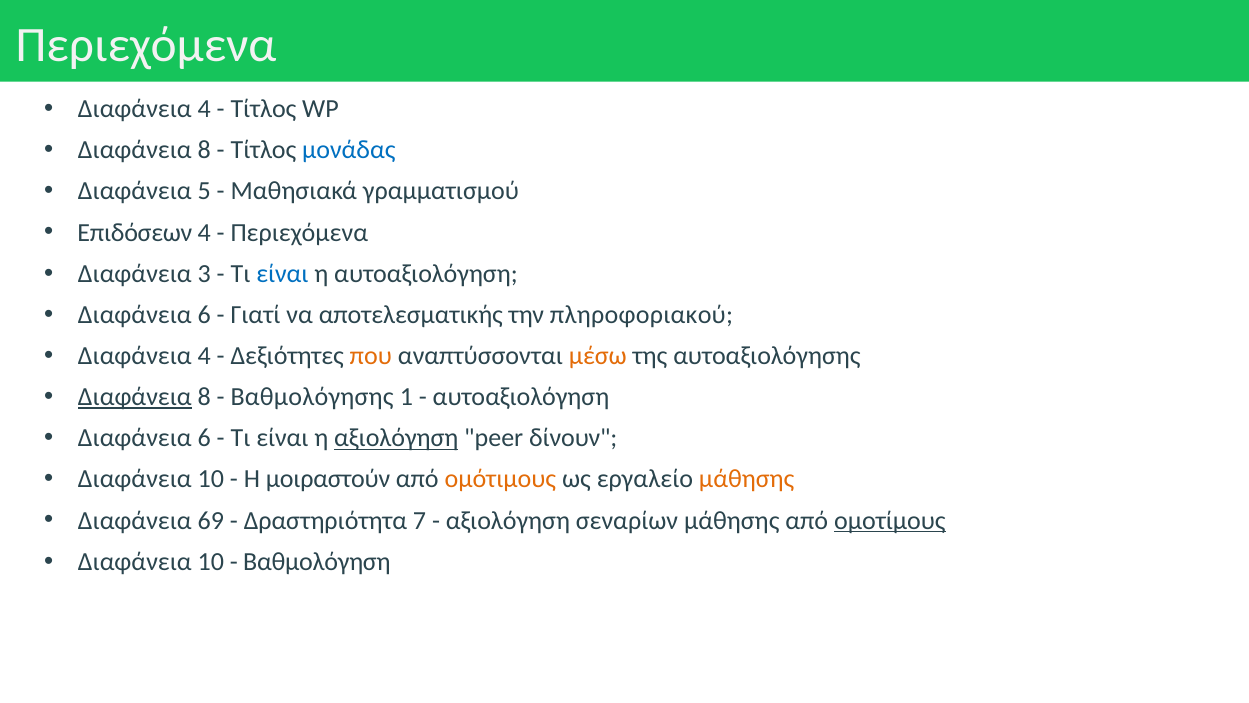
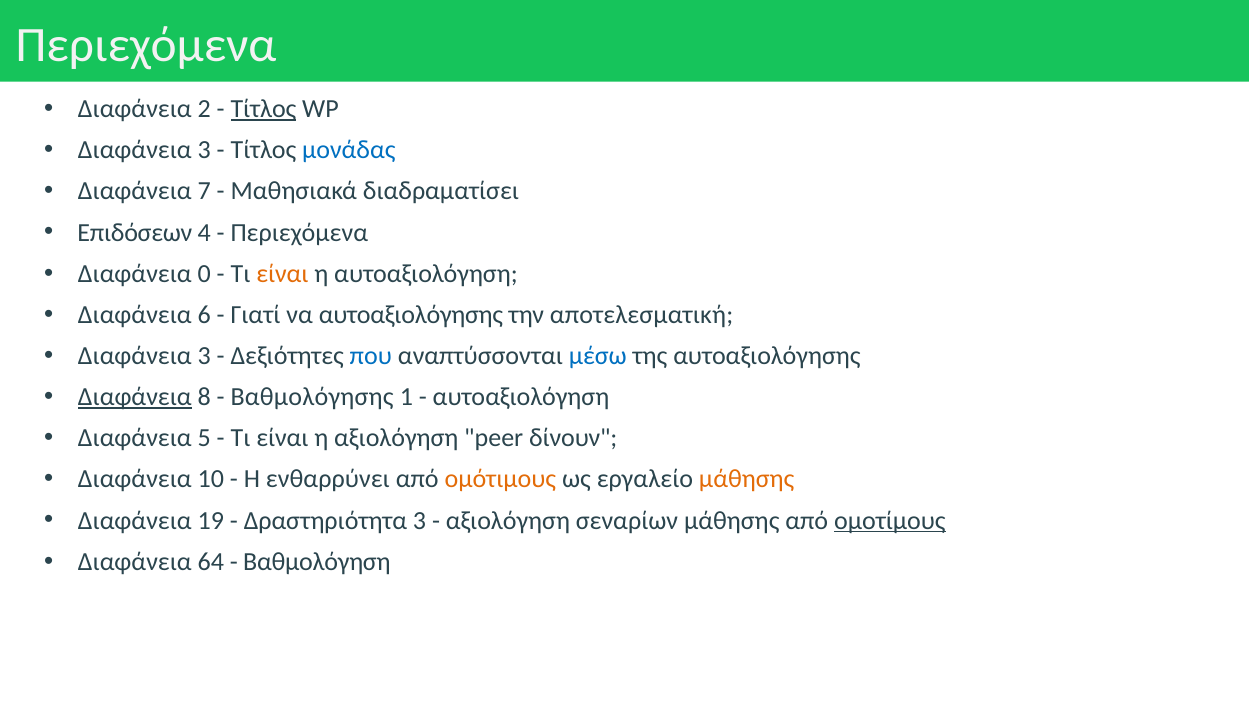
4: 4 -> 2 (204, 109)
Τίτλος underline: none -> present (263, 109)
8: 8 -> 3 (204, 150)
5: 5 -> 7 (204, 191)
γραμματισμού: γραμματισμού -> διαδραματίσει (441, 191)
3: 3 -> 0 (204, 273)
είναι colour: blue -> orange (282, 273)
να αποτελεσματικής: αποτελεσματικής -> αυτοαξιολόγησης (411, 315)
πληροφοριακού: πληροφοριακού -> αποτελεσματική (642, 315)
4: 4 -> 3 (204, 356)
που colour: orange -> blue (371, 356)
μέσω colour: orange -> blue (598, 356)
6: 6 -> 5 (204, 438)
αξιολόγηση underline: present -> none (396, 438)
μοιραστούν: μοιραστούν -> ενθαρρύνει (328, 479)
69: 69 -> 19 (211, 520)
Δραστηριότητα 7: 7 -> 3 (420, 520)
10: 10 -> 64 (211, 561)
